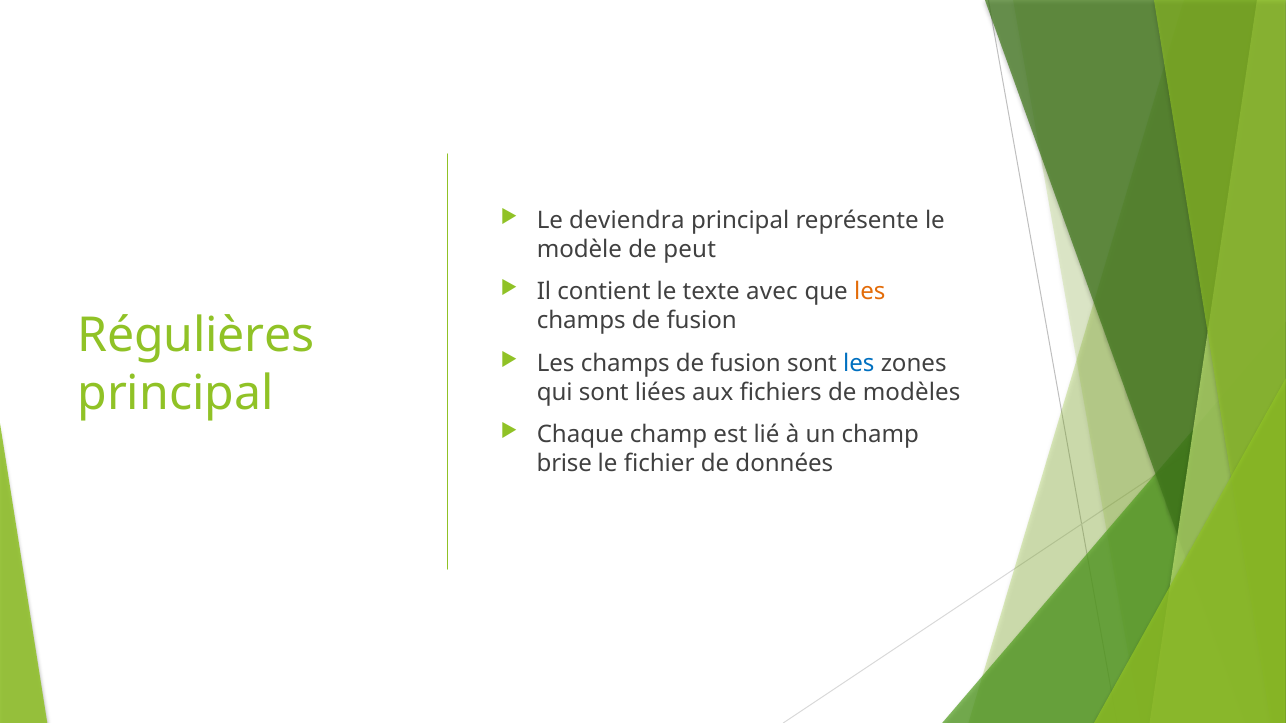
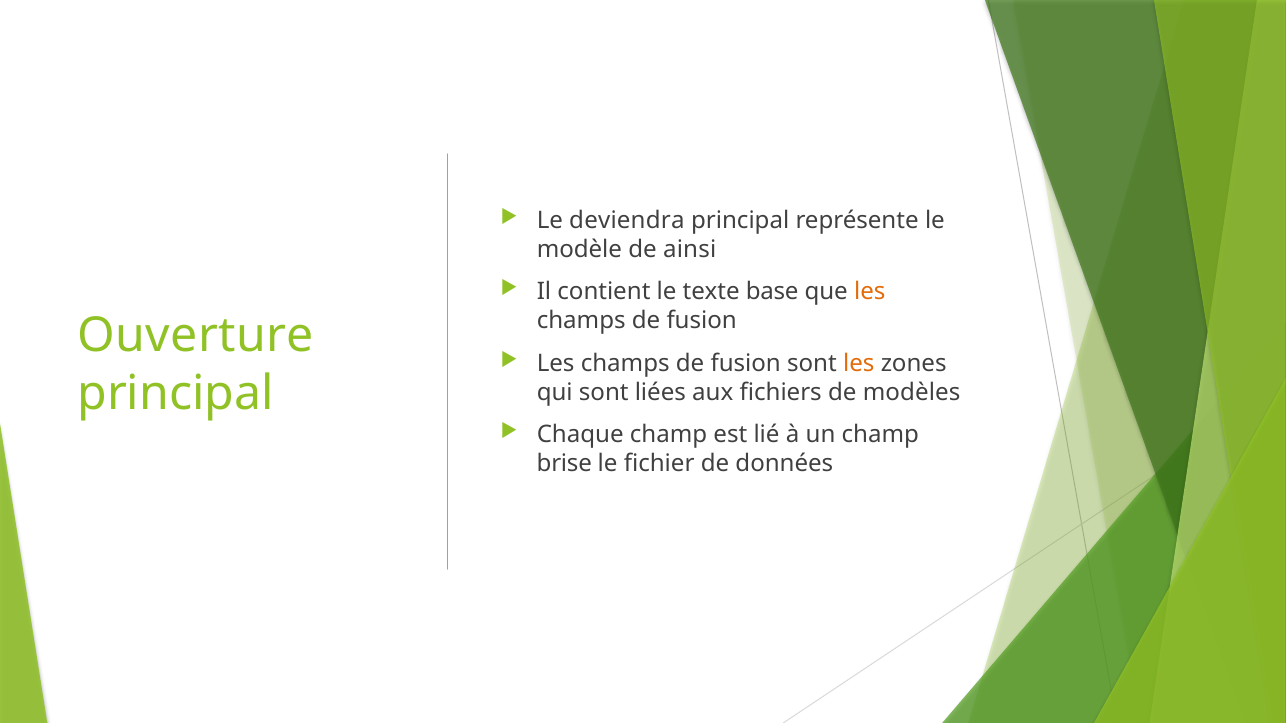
peut: peut -> ainsi (690, 250)
avec: avec -> base (772, 292)
Régulières: Régulières -> Ouverture (196, 336)
les colour: blue -> orange (859, 363)
